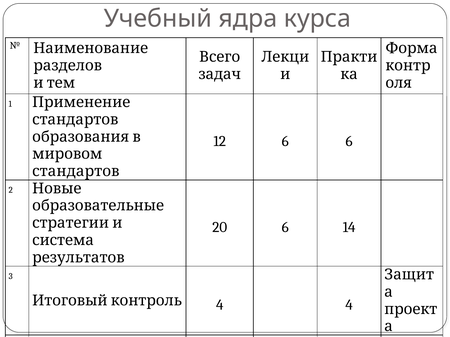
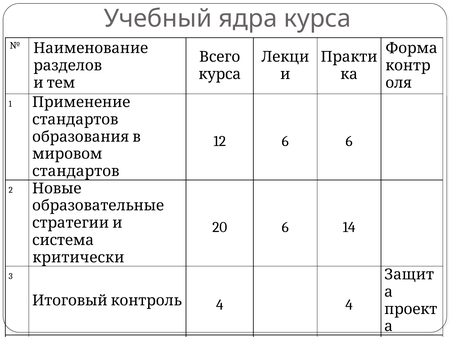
задач: задач -> курса (220, 74)
результатов: результатов -> критически (78, 258)
